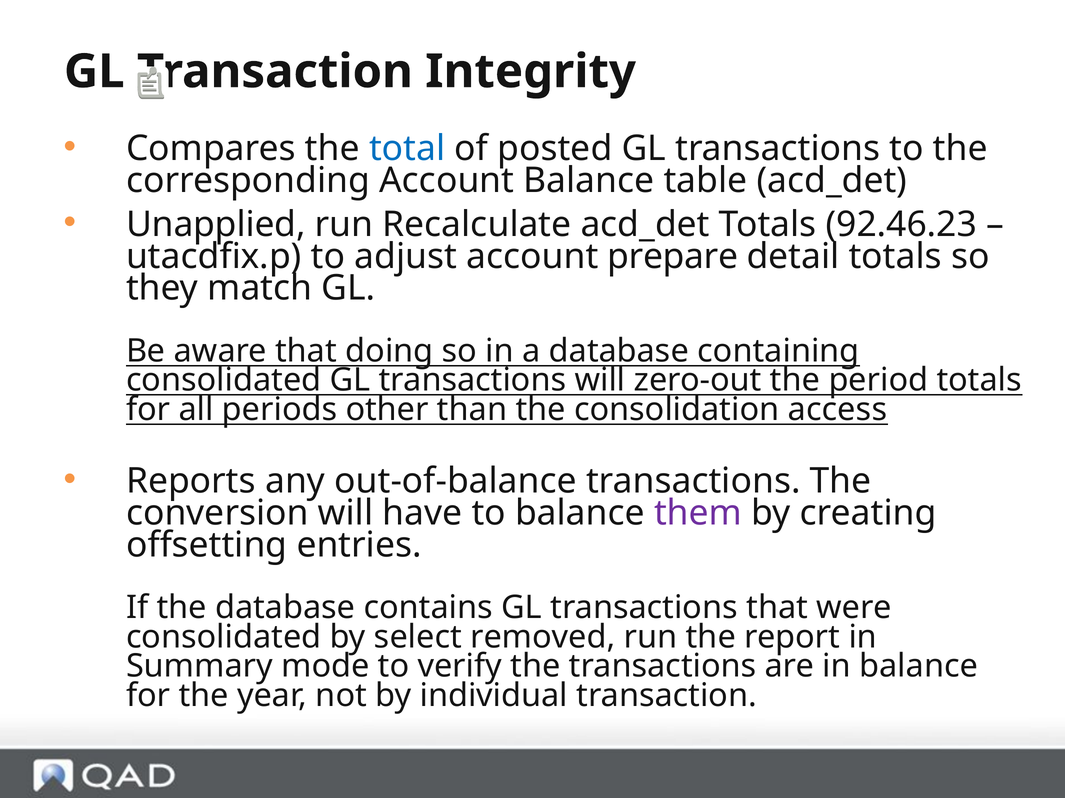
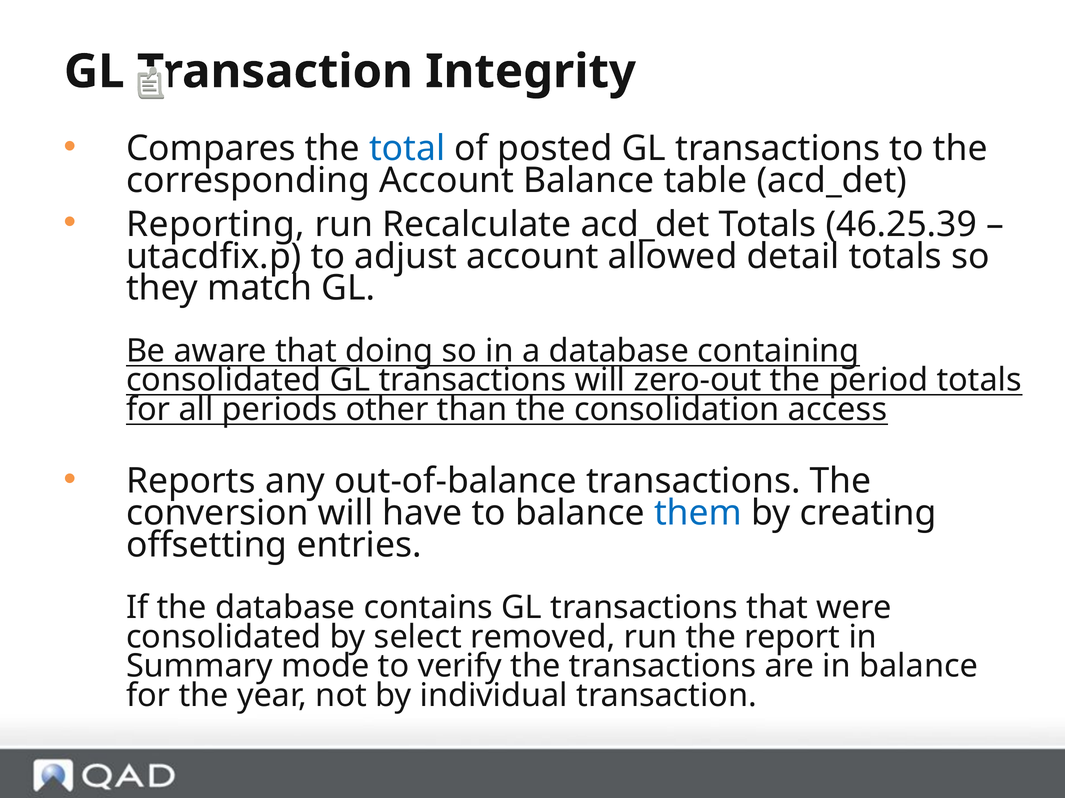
Unapplied: Unapplied -> Reporting (216, 225)
92.46.23: 92.46.23 -> 46.25.39 (901, 225)
prepare: prepare -> allowed (672, 257)
them colour: purple -> blue (698, 513)
